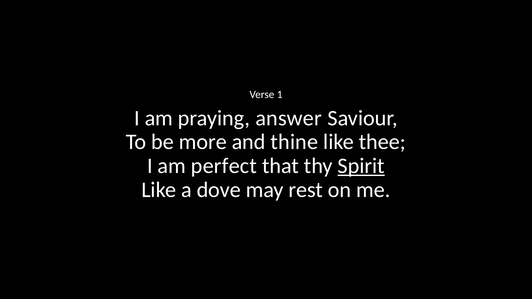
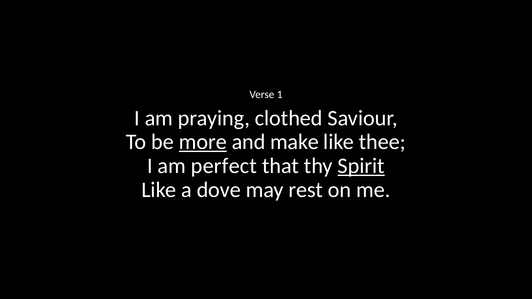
answer: answer -> clothed (289, 118)
more underline: none -> present (203, 142)
thine: thine -> make (295, 142)
